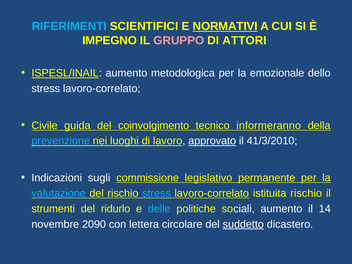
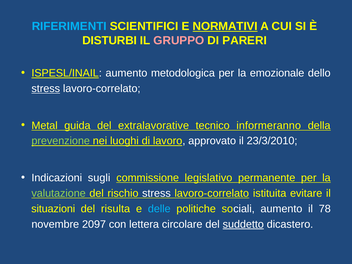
IMPEGNO: IMPEGNO -> DISTURBI (110, 40)
ATTORI: ATTORI -> PARERI (245, 40)
stress underline: none -> present (46, 89)
Civile: Civile -> Metal (45, 125)
coinvolgimento: coinvolgimento -> extralavorative (154, 125)
prevenzione colour: light blue -> light green (61, 141)
approvato underline: present -> none (212, 141)
41/3/2010: 41/3/2010 -> 23/3/2010 (272, 141)
valutazione colour: light blue -> light green (59, 193)
stress colour: light blue -> white (156, 193)
istituita rischio: rischio -> evitare (306, 193)
strumenti: strumenti -> situazioni (53, 209)
ridurlo: ridurlo -> risulta (116, 209)
14: 14 -> 78 (325, 209)
2090: 2090 -> 2097 (94, 224)
